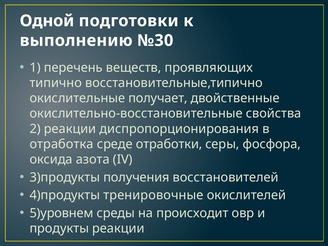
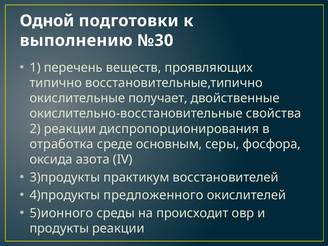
отработки: отработки -> основным (169, 144)
получения: получения -> практикум (136, 177)
тренировочные: тренировочные -> предложенного (153, 195)
5)уровнем: 5)уровнем -> 5)ионного (61, 213)
